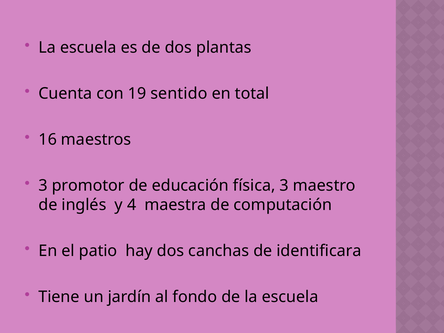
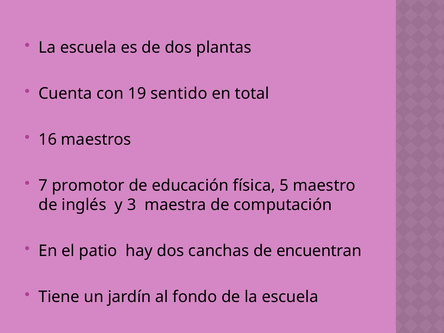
3: 3 -> 7 (43, 186)
física 3: 3 -> 5 (284, 186)
4: 4 -> 3 (132, 205)
identificara: identificara -> encuentran (319, 251)
